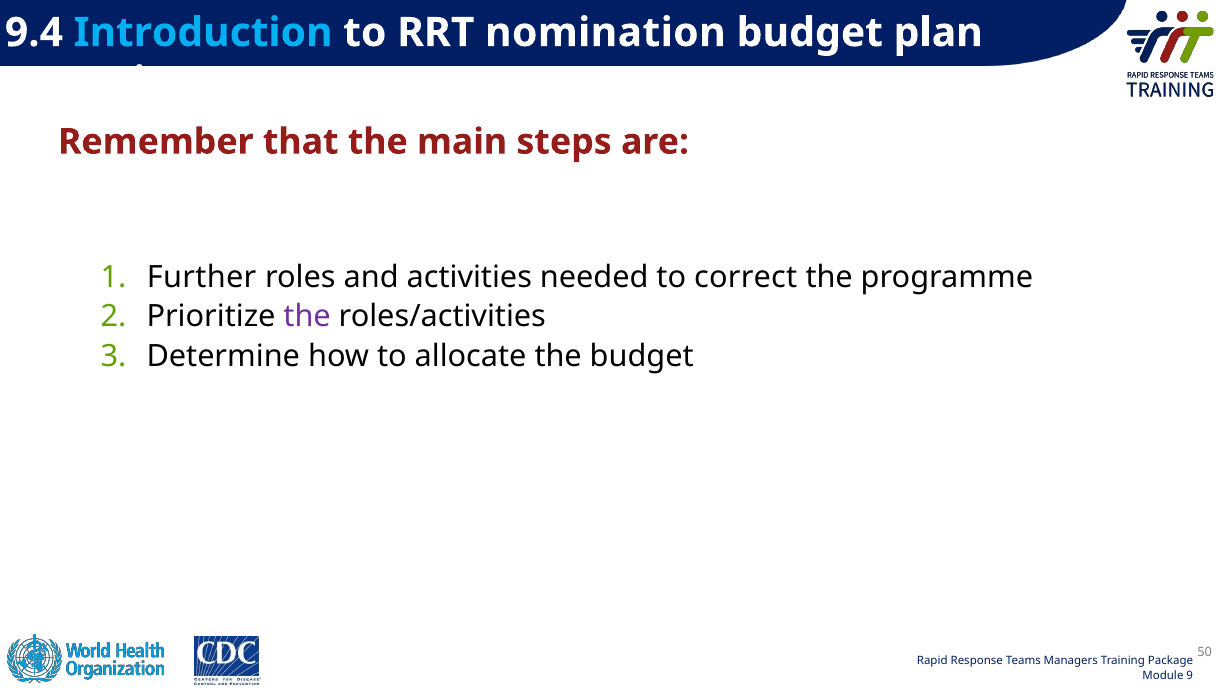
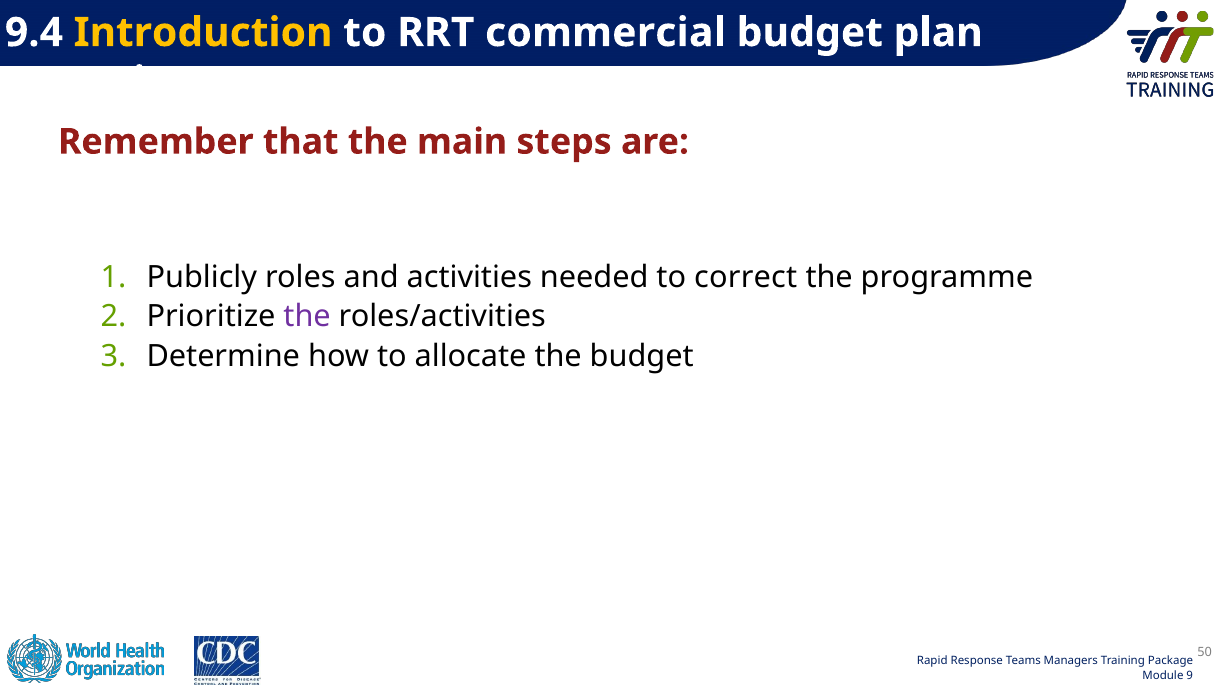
Introduction colour: light blue -> yellow (203, 33)
nomination: nomination -> commercial (605, 33)
Further: Further -> Publicly (202, 277)
